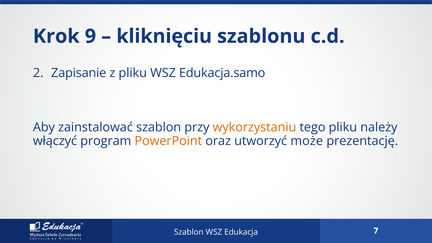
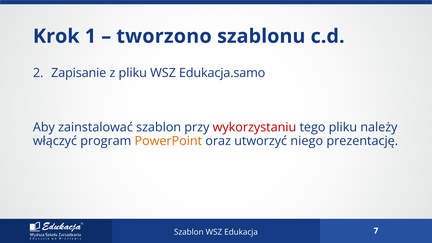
9: 9 -> 1 (90, 36)
kliknięciu: kliknięciu -> tworzono (164, 36)
wykorzystaniu colour: orange -> red (254, 127)
może: może -> niego (307, 141)
